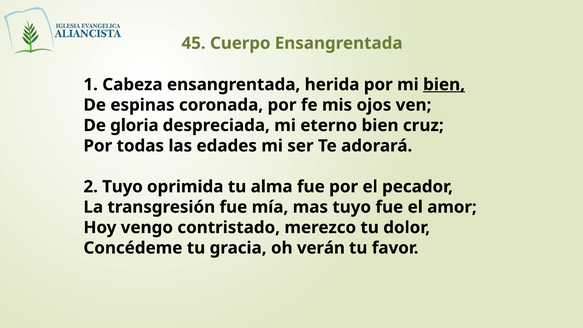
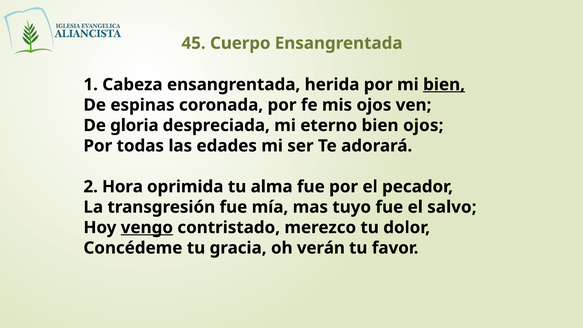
bien cruz: cruz -> ojos (423, 125)
2 Tuyo: Tuyo -> Hora (122, 187)
amor: amor -> salvo (452, 207)
vengo underline: none -> present (147, 227)
